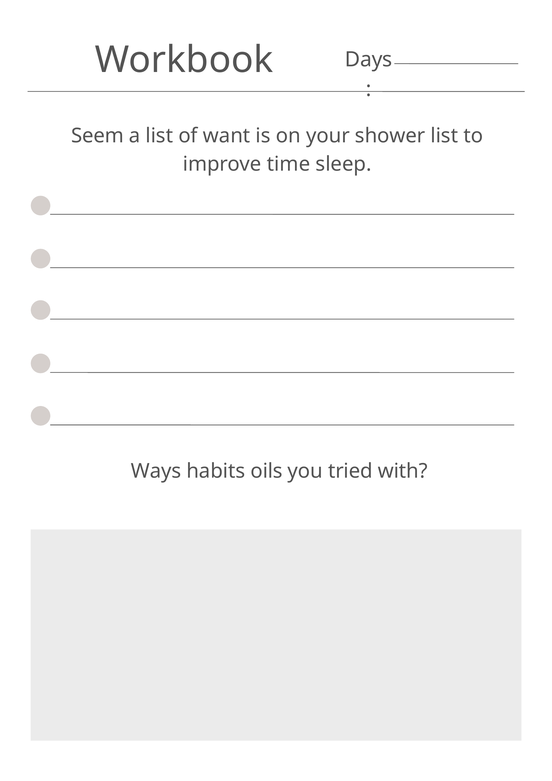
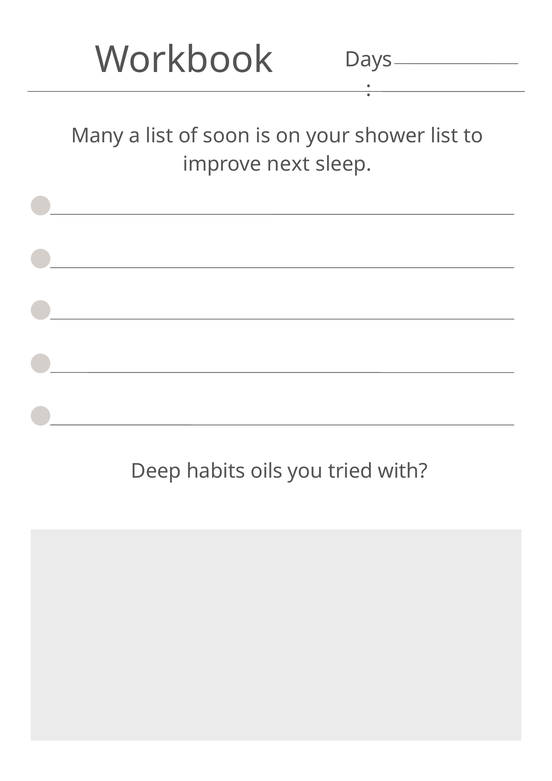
Seem: Seem -> Many (97, 136)
want: want -> soon (227, 136)
time: time -> next (288, 164)
Ways: Ways -> Deep (156, 471)
